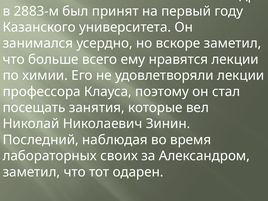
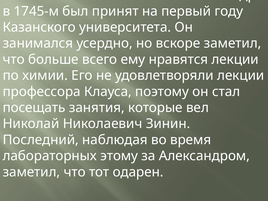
2883-м: 2883-м -> 1745-м (36, 11)
своих: своих -> этому (119, 156)
